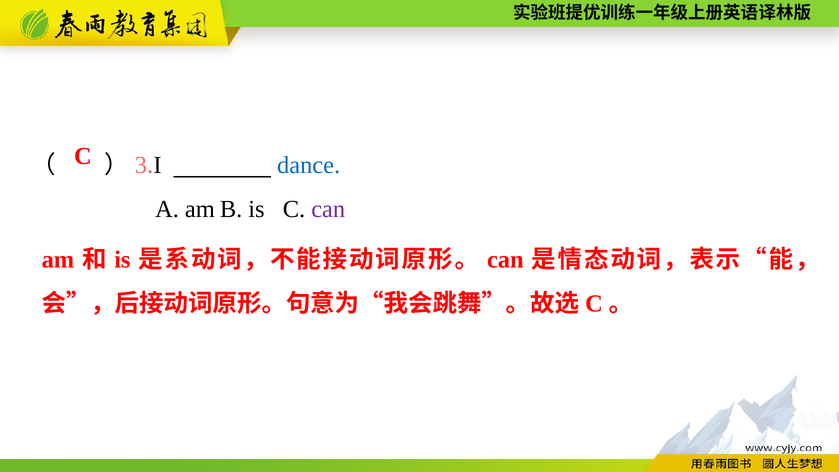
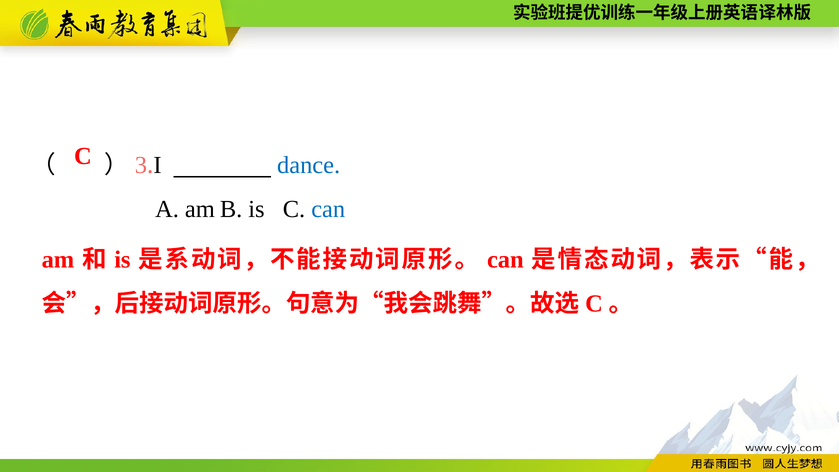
can colour: purple -> blue (328, 209)
